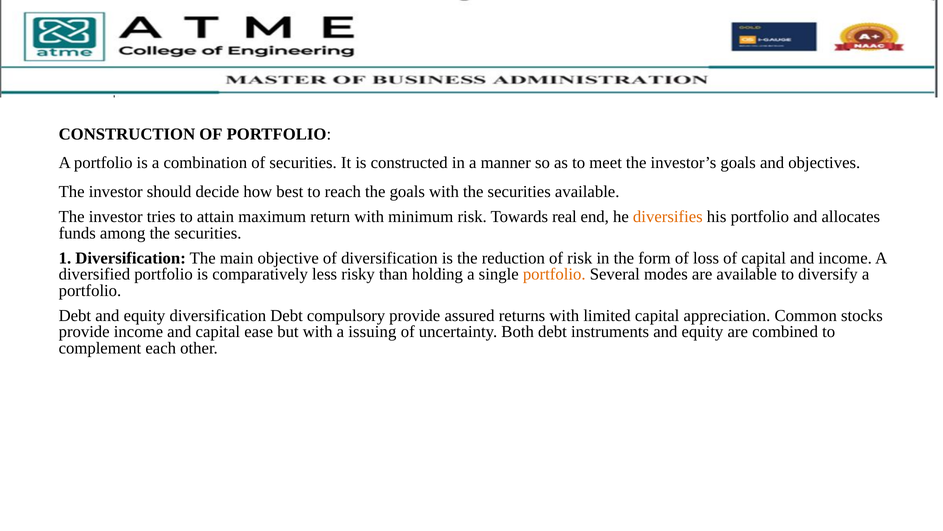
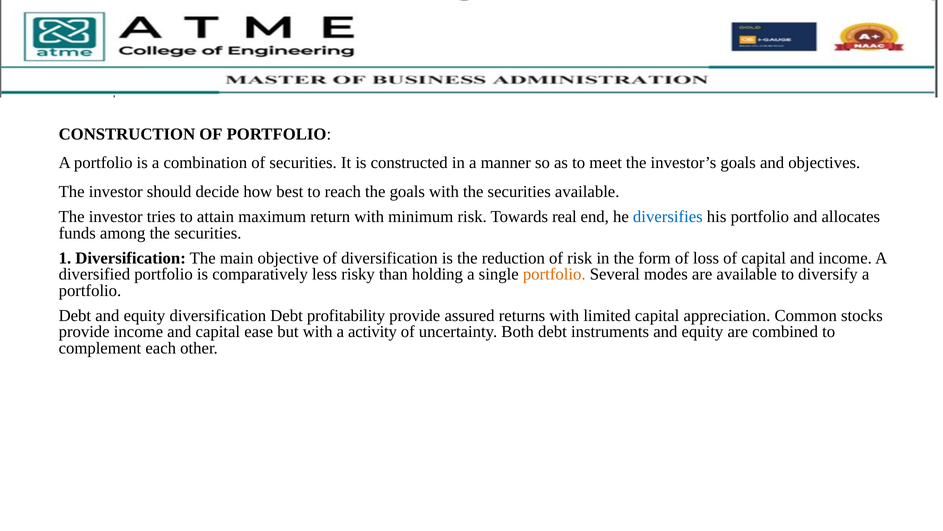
diversifies colour: orange -> blue (668, 217)
compulsory: compulsory -> profitability (346, 315)
issuing: issuing -> activity (373, 332)
